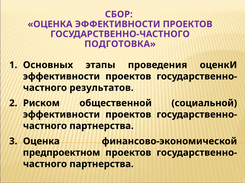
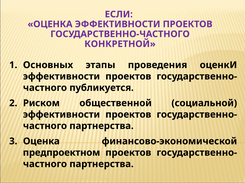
СБОР: СБОР -> ЕСЛИ (119, 14)
ПОДГОТОВКА: ПОДГОТОВКА -> КОНКРЕТНОЙ (120, 44)
результатов: результатов -> публикуется (102, 88)
